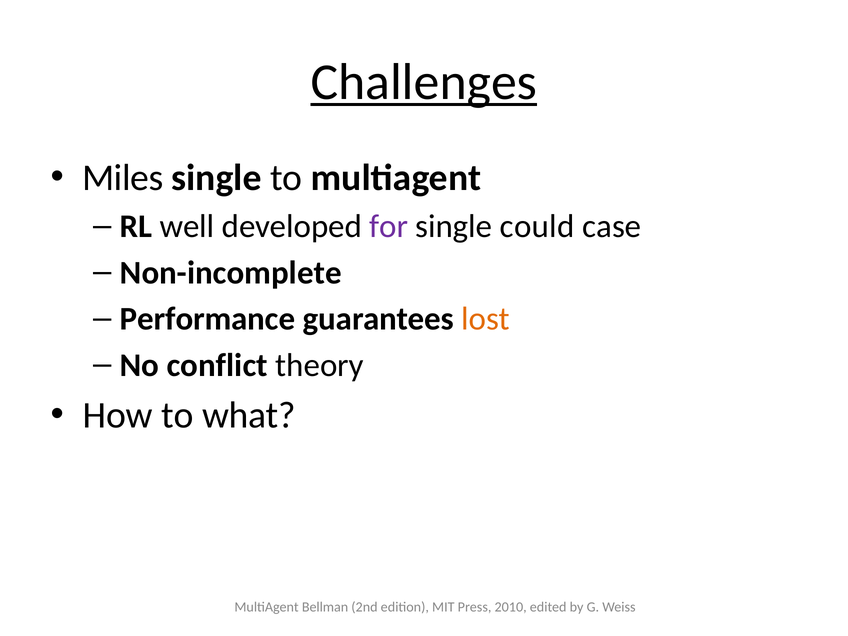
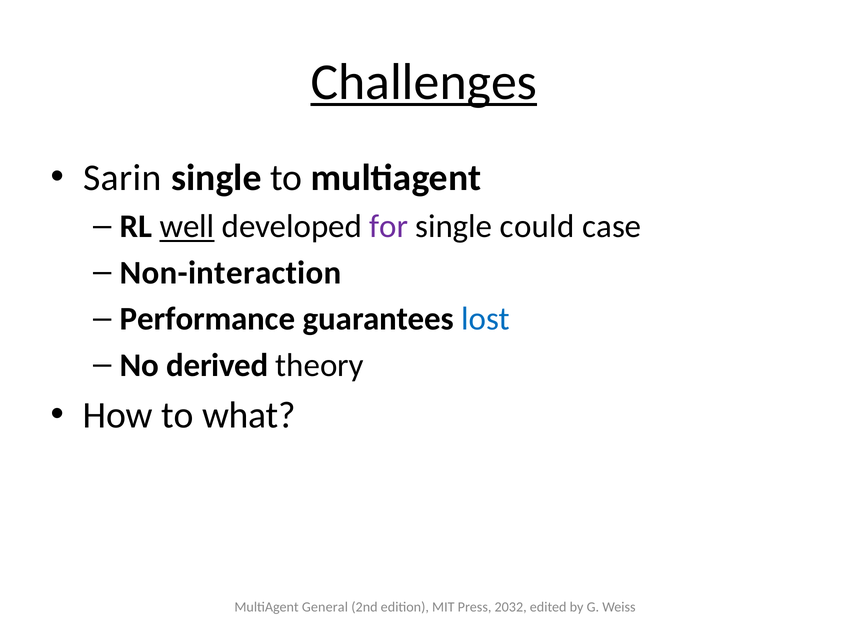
Miles: Miles -> Sarin (122, 178)
well underline: none -> present (187, 227)
Non-incomplete: Non-incomplete -> Non-interaction (231, 273)
lost colour: orange -> blue (486, 319)
conflict: conflict -> derived (217, 365)
Bellman: Bellman -> General (325, 607)
2010: 2010 -> 2032 (511, 607)
